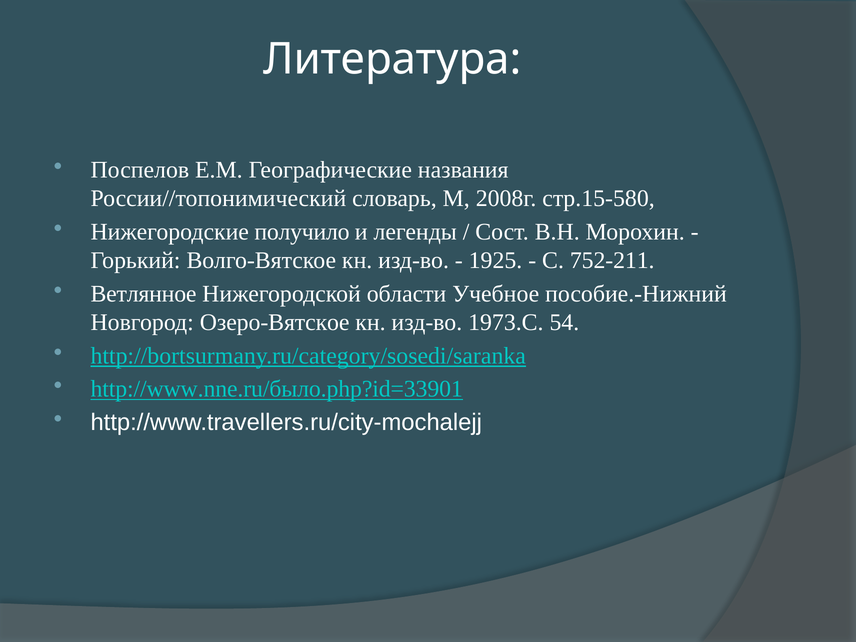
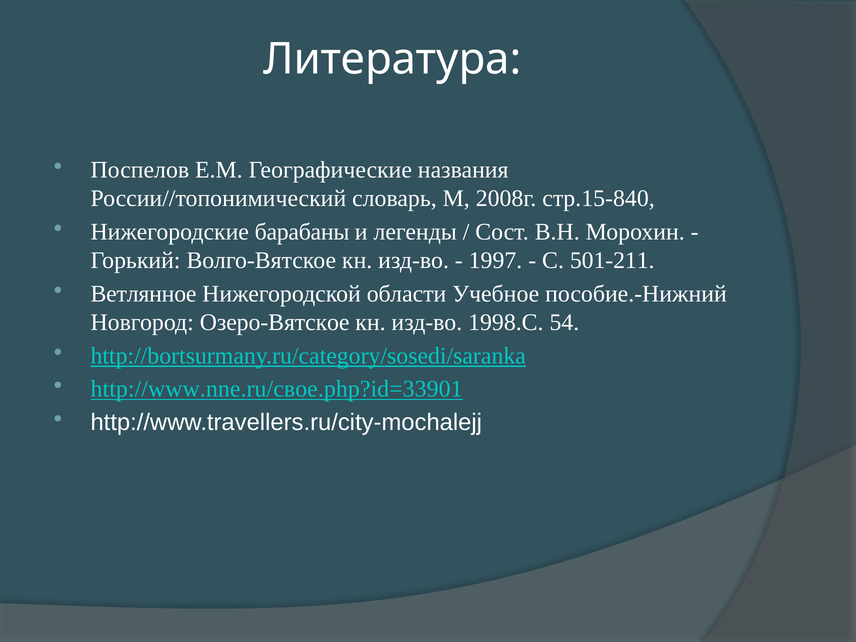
стр.15-580: стр.15-580 -> стр.15-840 (599, 199)
получило: получило -> барабаны (302, 232)
1925: 1925 -> 1997 (495, 260)
752-211: 752-211 -> 501-211 (612, 260)
1973.С: 1973.С -> 1998.С (506, 322)
http://www.nnе.ru/было.рhр?id=33901: http://www.nnе.ru/было.рhр?id=33901 -> http://www.nnе.ru/свое.рhр?id=33901 (277, 389)
